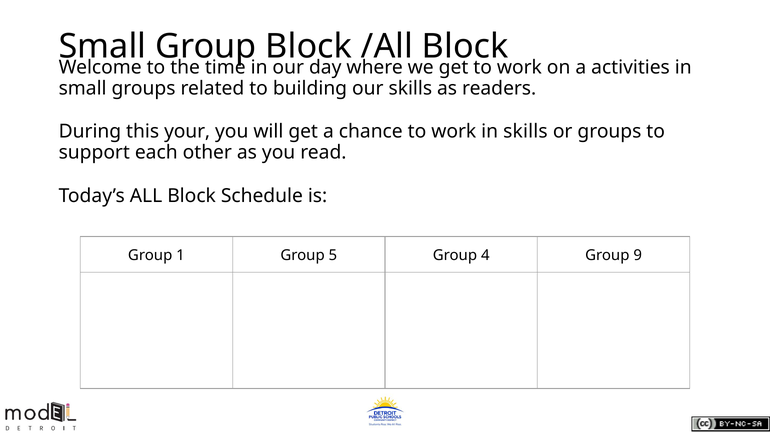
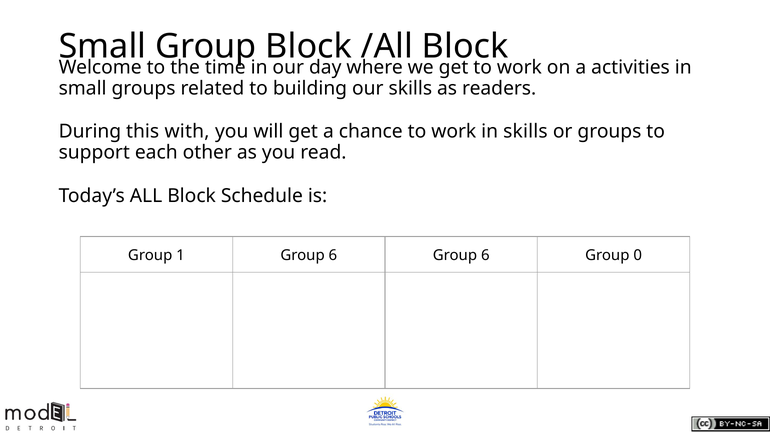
your: your -> with (187, 132)
1 Group 5: 5 -> 6 (333, 255)
4: 4 -> 6 (485, 255)
9: 9 -> 0 (638, 255)
